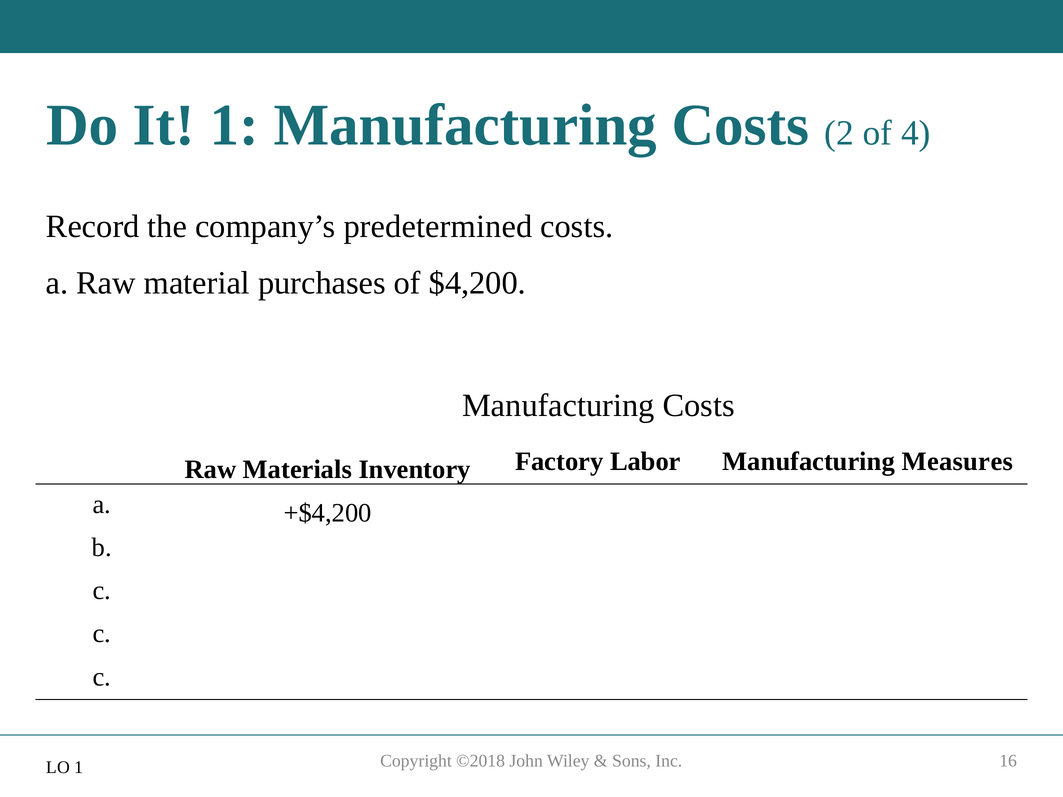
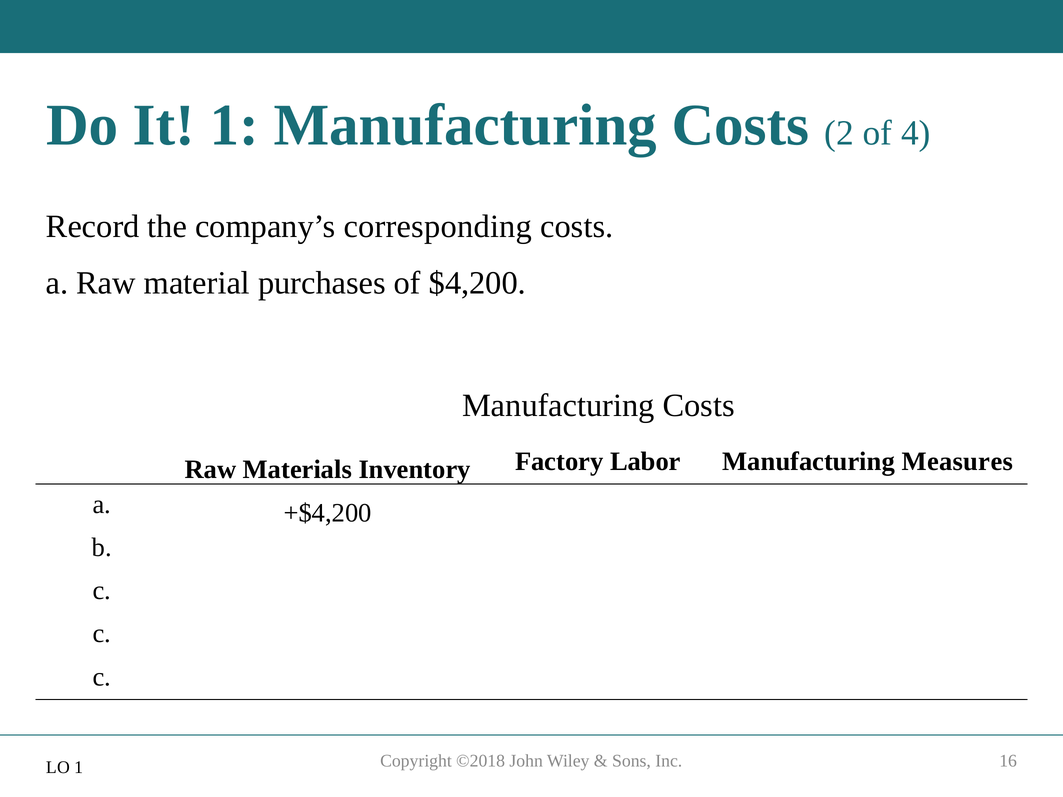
predetermined: predetermined -> corresponding (438, 227)
